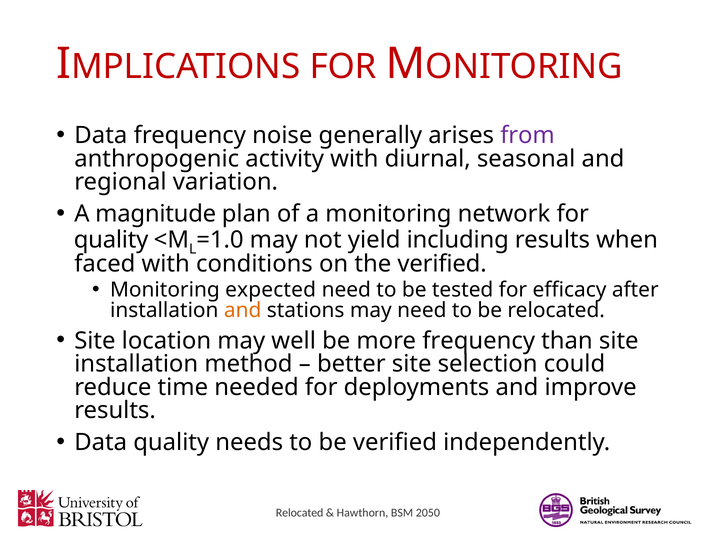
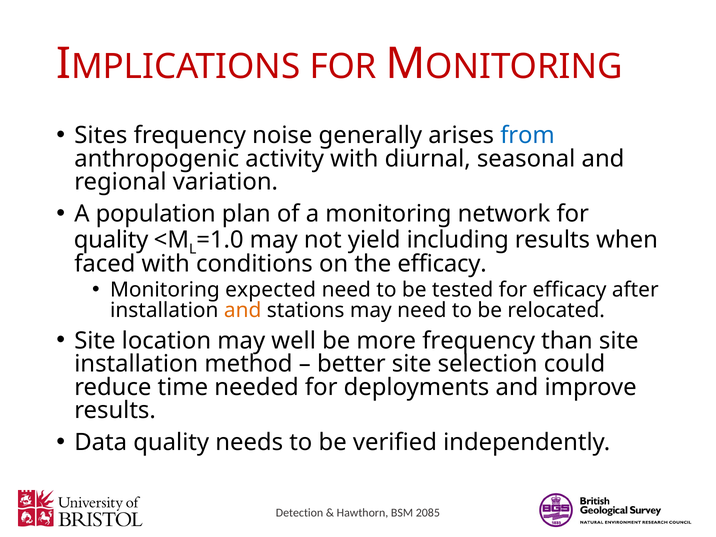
Data: Data -> Sites (101, 135)
from colour: purple -> blue (527, 135)
magnitude: magnitude -> population (156, 214)
the verified: verified -> efficacy (442, 264)
Relocated: Relocated -> Detection (300, 513)
2050: 2050 -> 2085 (428, 513)
